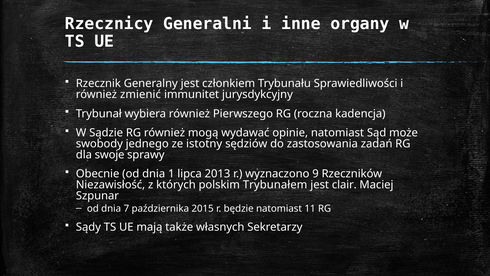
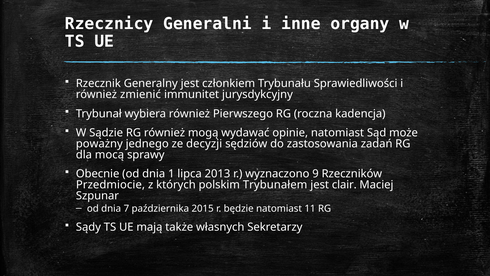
swobody: swobody -> poważny (99, 144)
istotny: istotny -> decyzji (204, 144)
swoje: swoje -> mocą (109, 155)
Niezawisłość: Niezawisłość -> Przedmiocie (110, 185)
